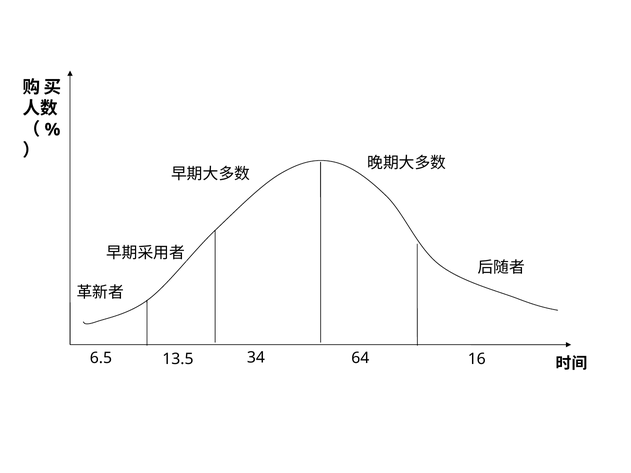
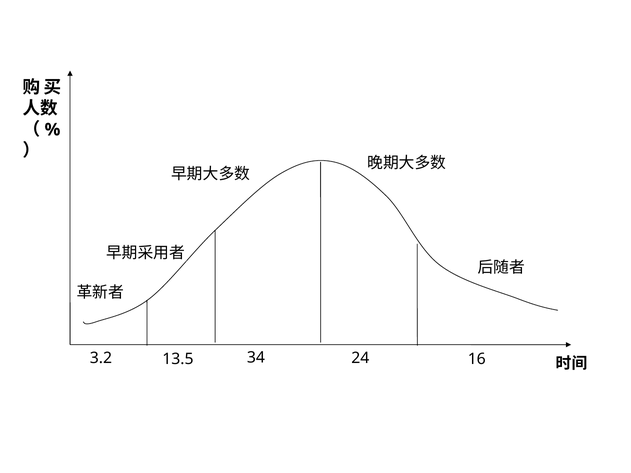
6.5: 6.5 -> 3.2 (101, 358)
64: 64 -> 24 (360, 358)
